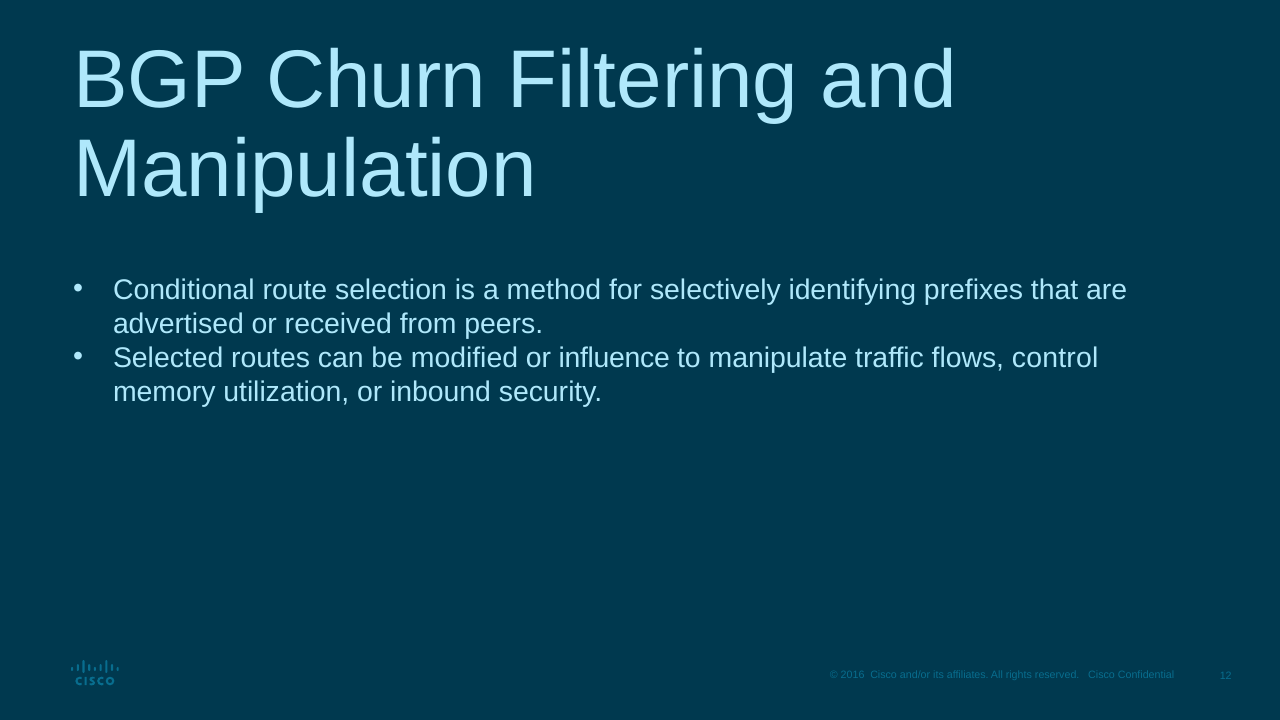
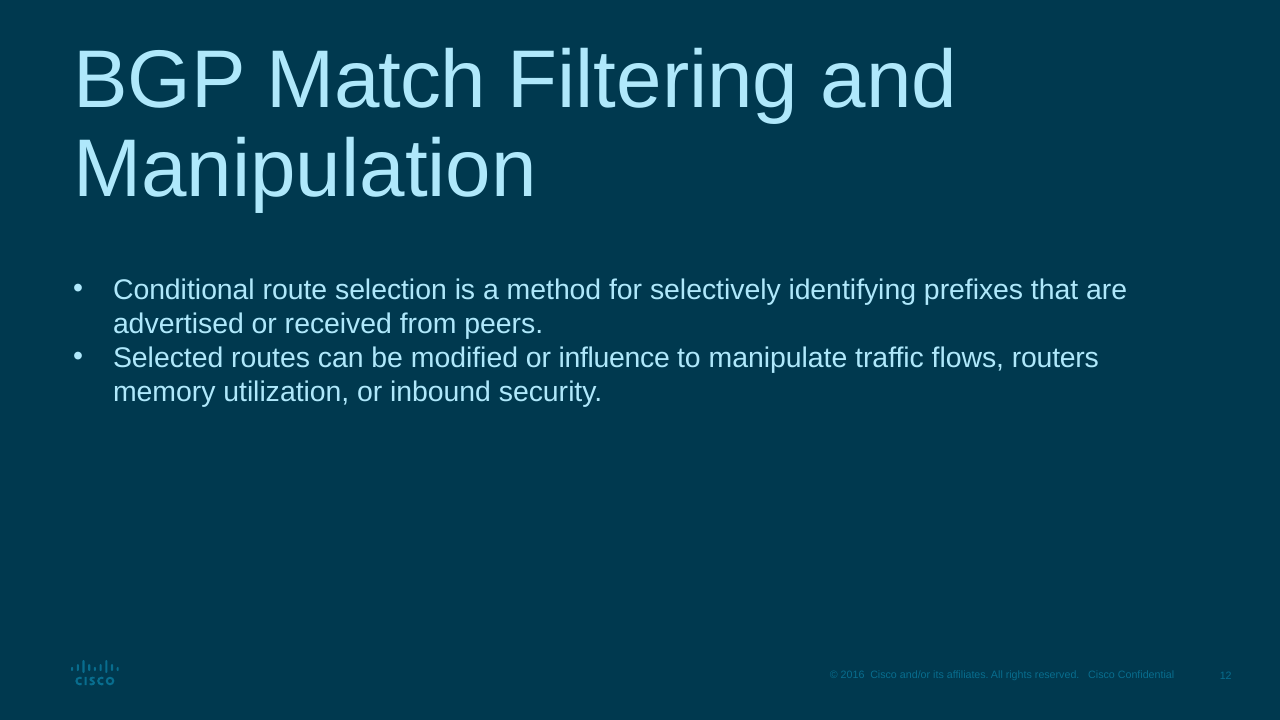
Churn: Churn -> Match (377, 81)
control: control -> routers (1055, 358)
